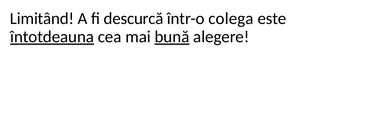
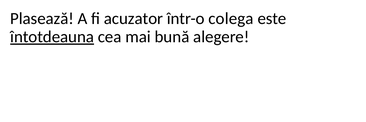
Limitând: Limitând -> Plasează (42, 19)
descurcă: descurcă -> acuzator (134, 19)
bună underline: present -> none (172, 37)
